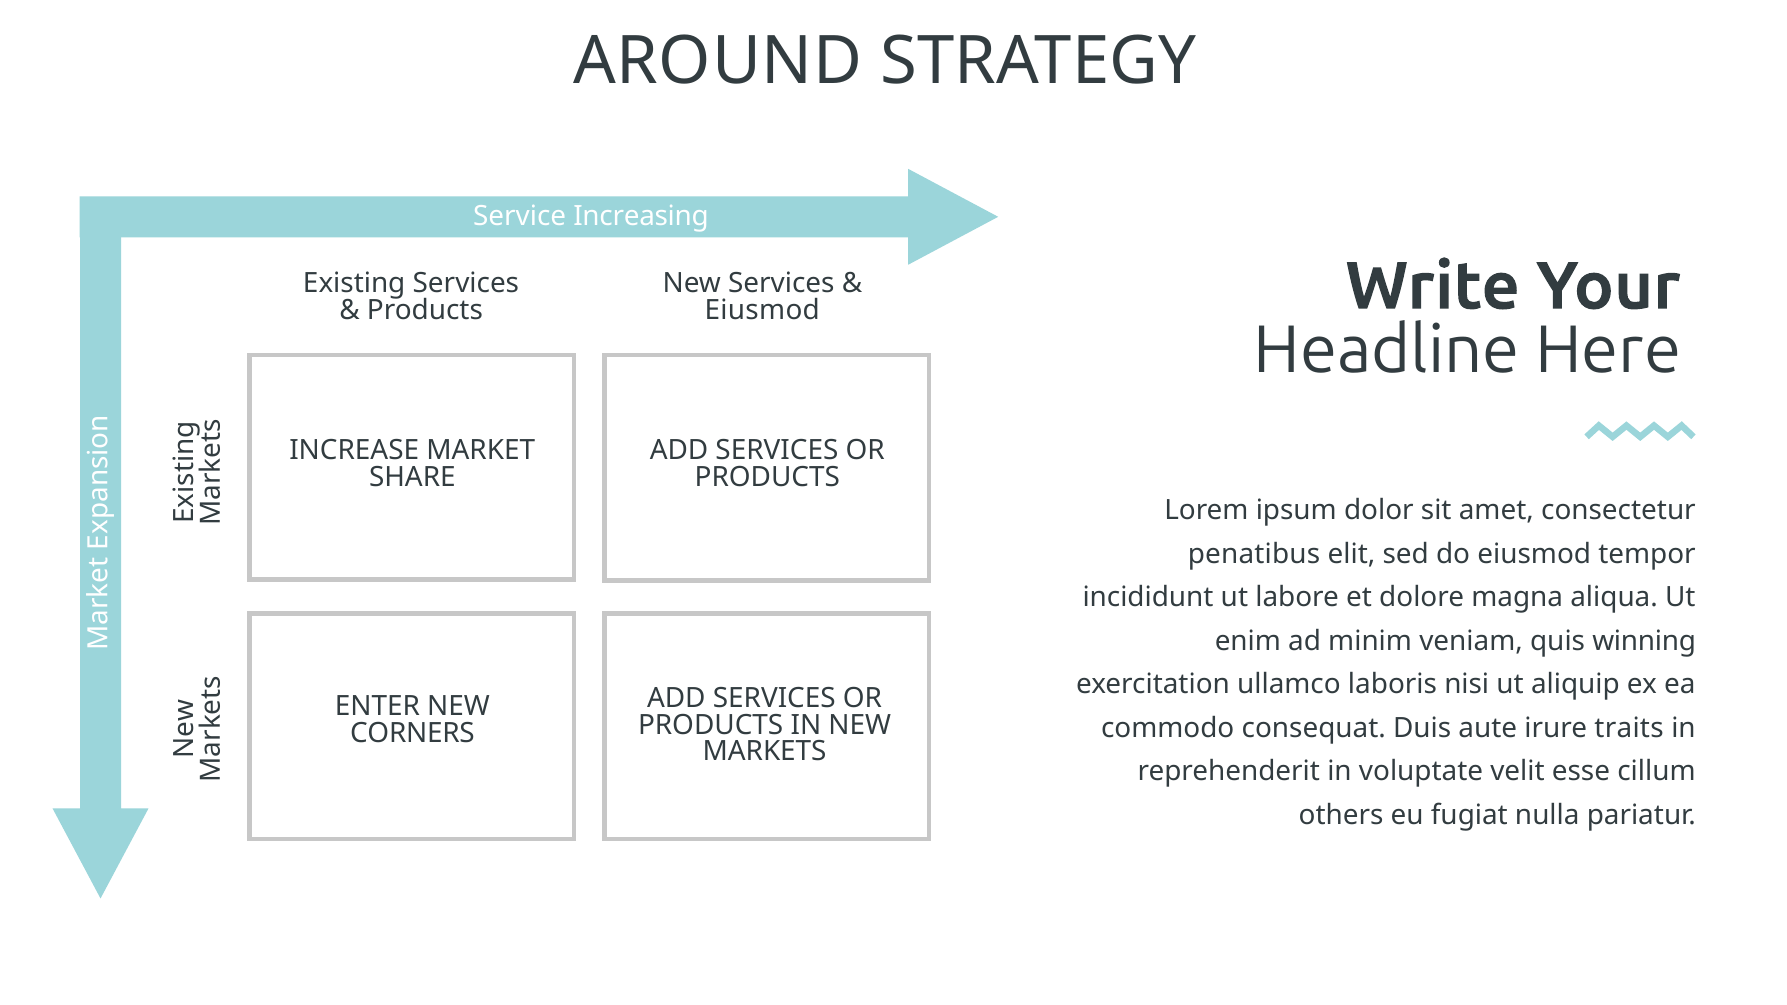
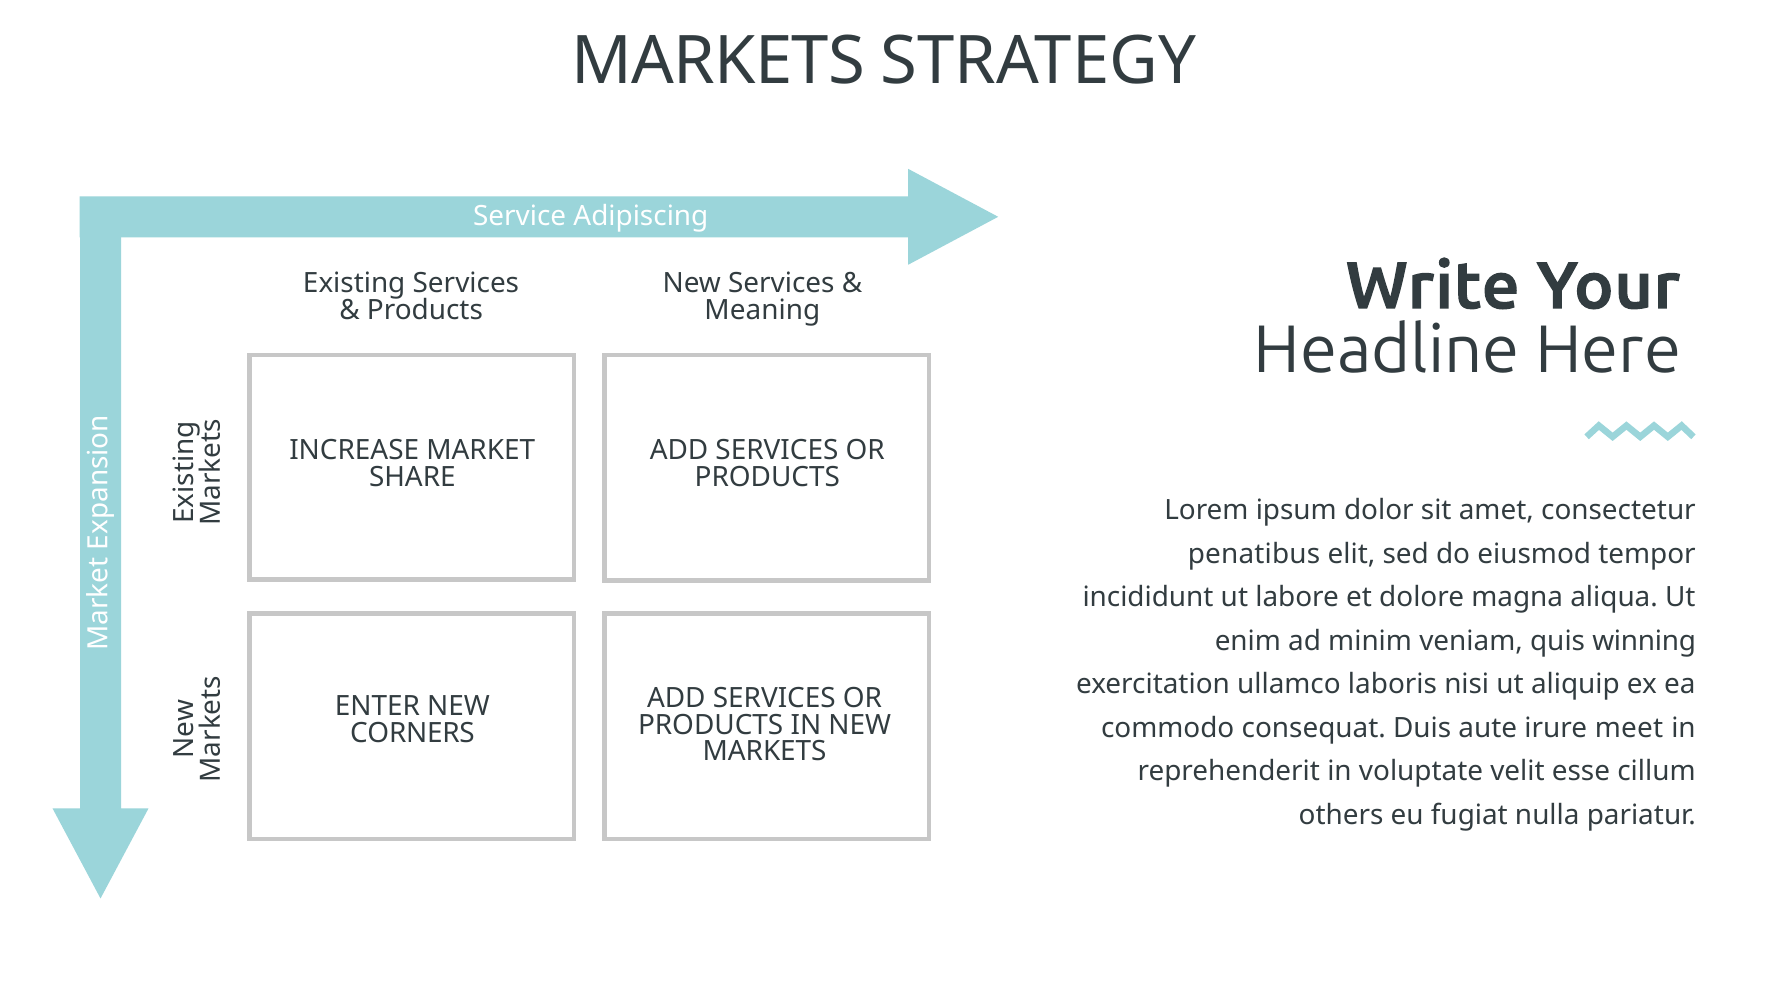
AROUND: AROUND -> MARKETS (718, 62)
Increasing: Increasing -> Adipiscing (641, 216)
Eiusmod: Eiusmod -> Meaning (762, 311)
traits: traits -> meet (1629, 728)
